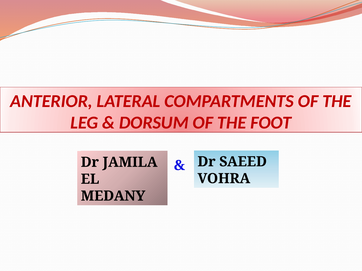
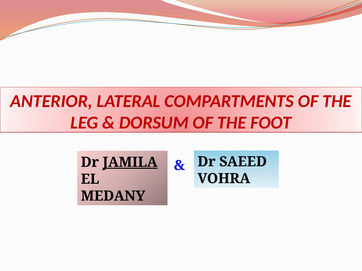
JAMILA underline: none -> present (130, 162)
